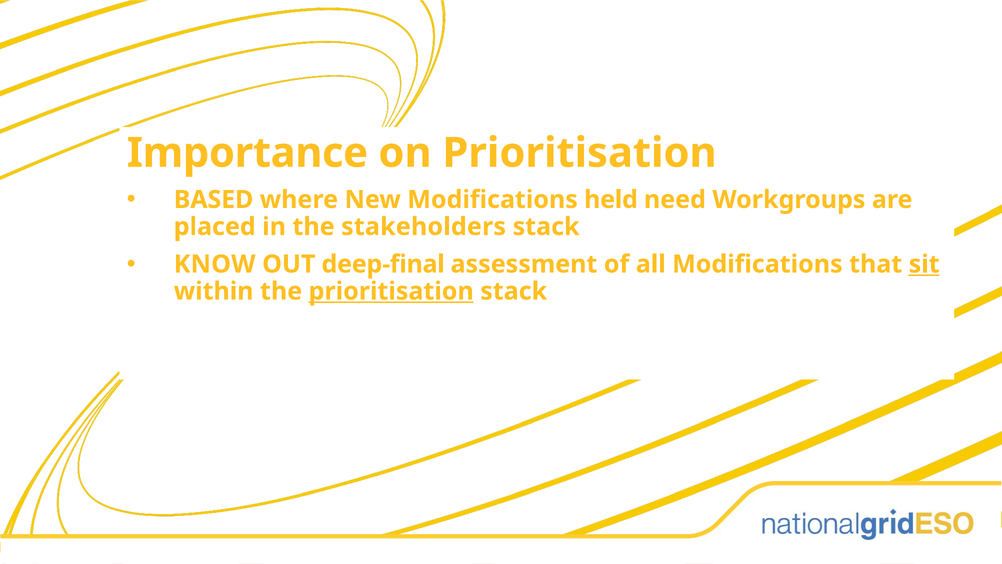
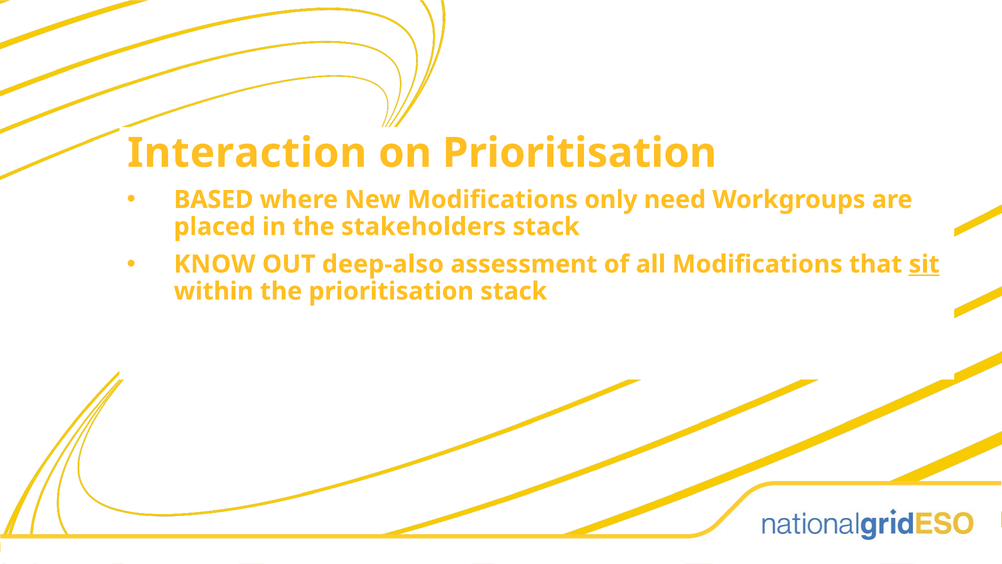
Importance: Importance -> Interaction (247, 153)
held: held -> only (611, 200)
deep-final: deep-final -> deep-also (383, 264)
prioritisation underline: present -> none (391, 291)
